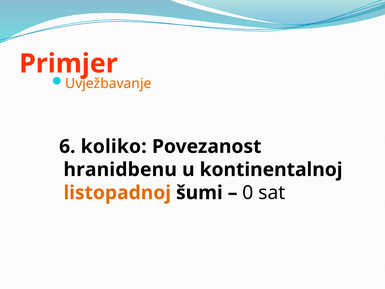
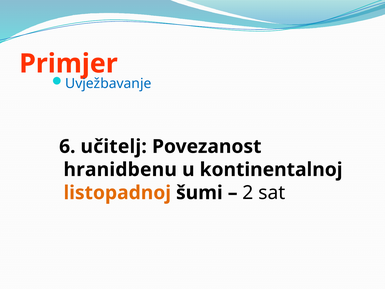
Uvježbavanje colour: orange -> blue (108, 83)
koliko: koliko -> učitelj (114, 146)
0: 0 -> 2 (248, 193)
